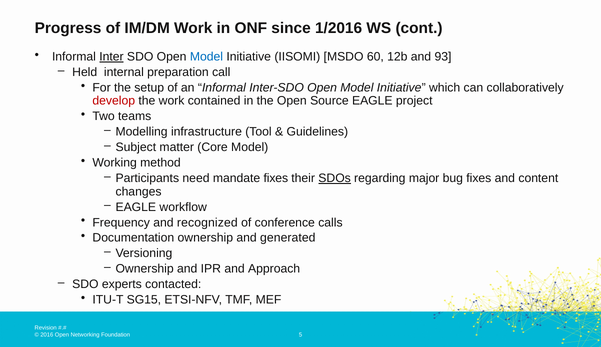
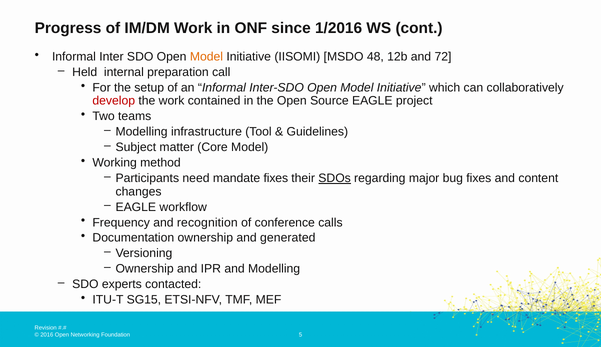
Inter underline: present -> none (111, 57)
Model colour: blue -> orange (206, 57)
60: 60 -> 48 (375, 57)
93: 93 -> 72 (443, 57)
recognized: recognized -> recognition (207, 222)
and Approach: Approach -> Modelling (274, 269)
